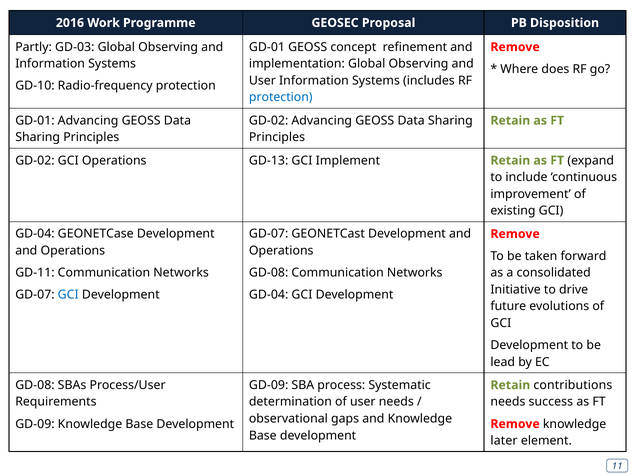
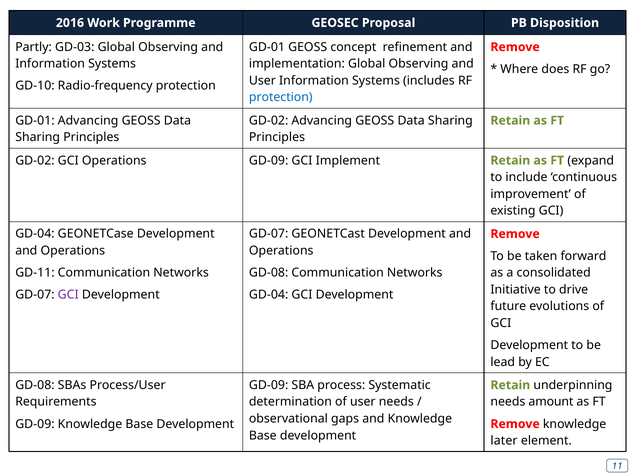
Operations GD-13: GD-13 -> GD-09 (269, 160)
GCI colour: blue -> purple (68, 295)
contributions: contributions -> underpinning (573, 385)
success: success -> amount (551, 402)
